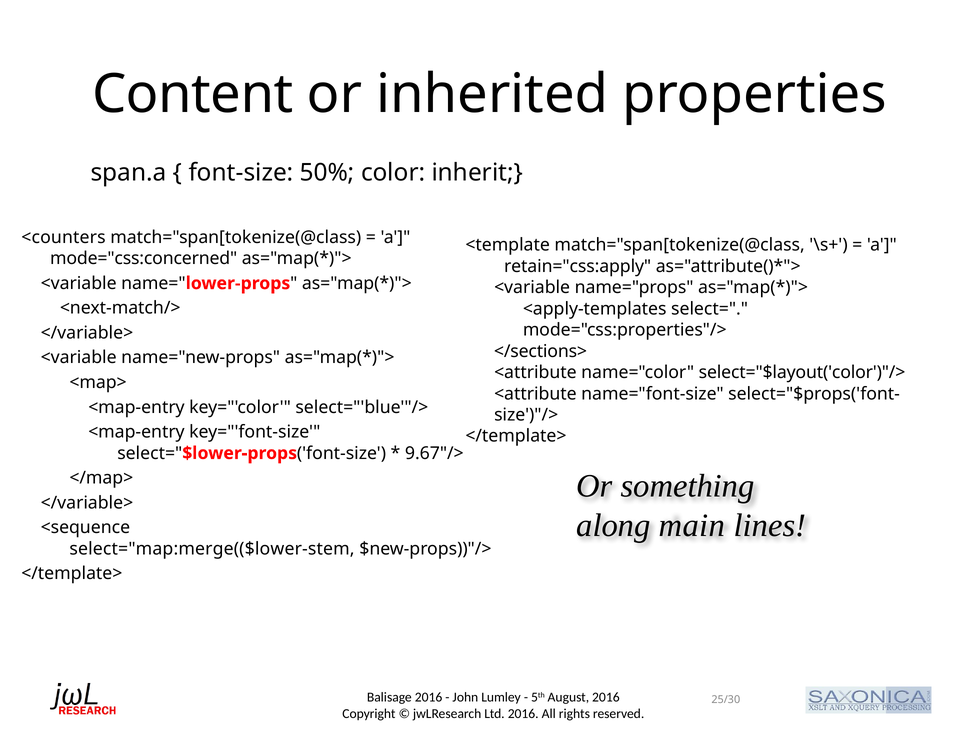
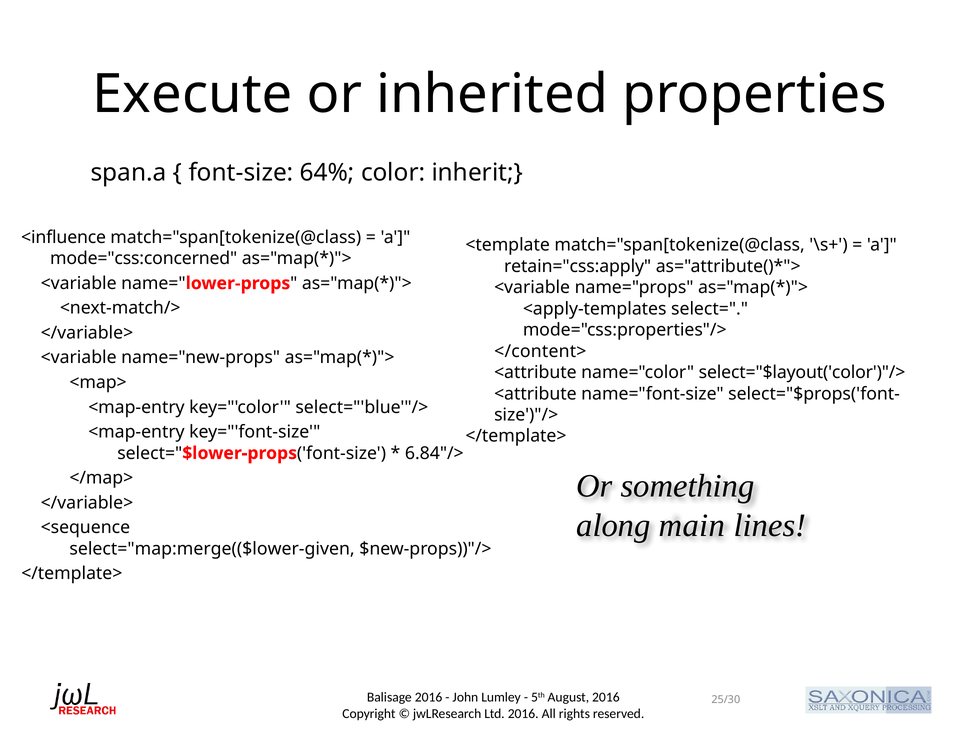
Content: Content -> Execute (192, 94)
50%: 50% -> 64% (327, 173)
<counters: <counters -> <influence (64, 237)
</sections>: </sections> -> </content> (540, 351)
9.67"/>: 9.67"/> -> 6.84"/> (434, 453)
select="map:merge(($lower-stem: select="map:merge(($lower-stem -> select="map:merge(($lower-given (212, 549)
